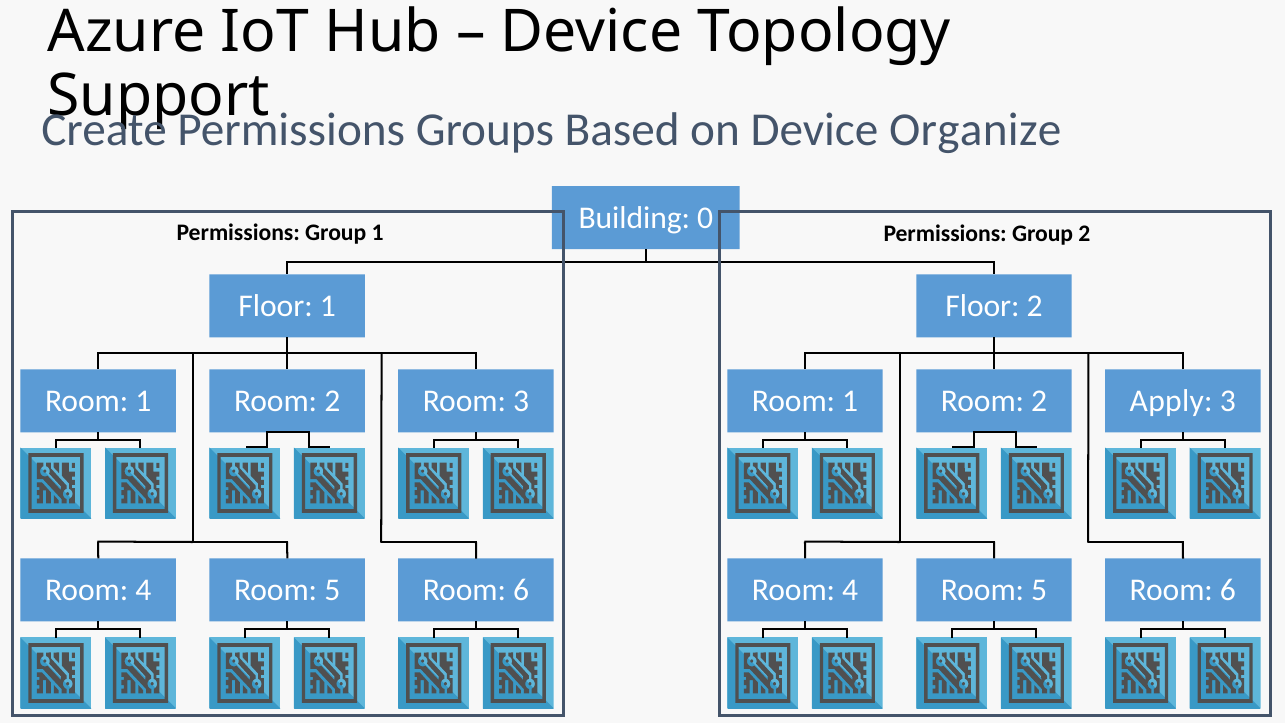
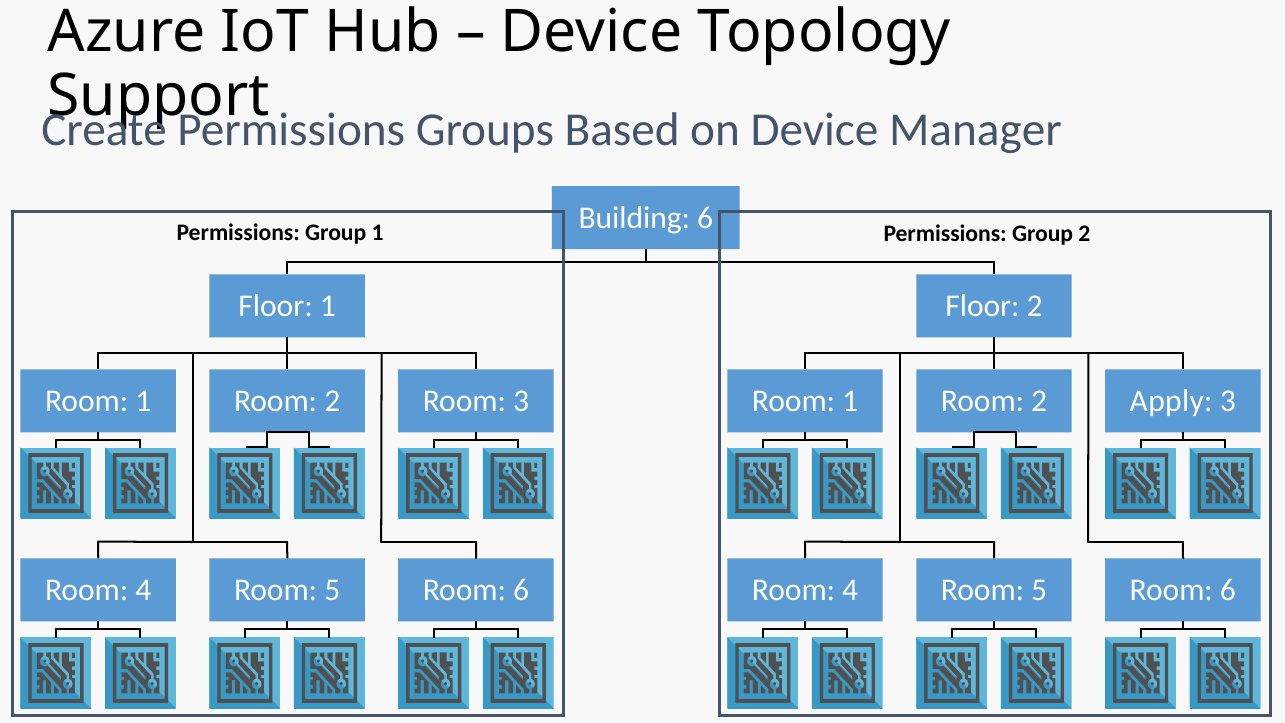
Organize: Organize -> Manager (975, 129)
Building 0: 0 -> 6 (705, 218)
